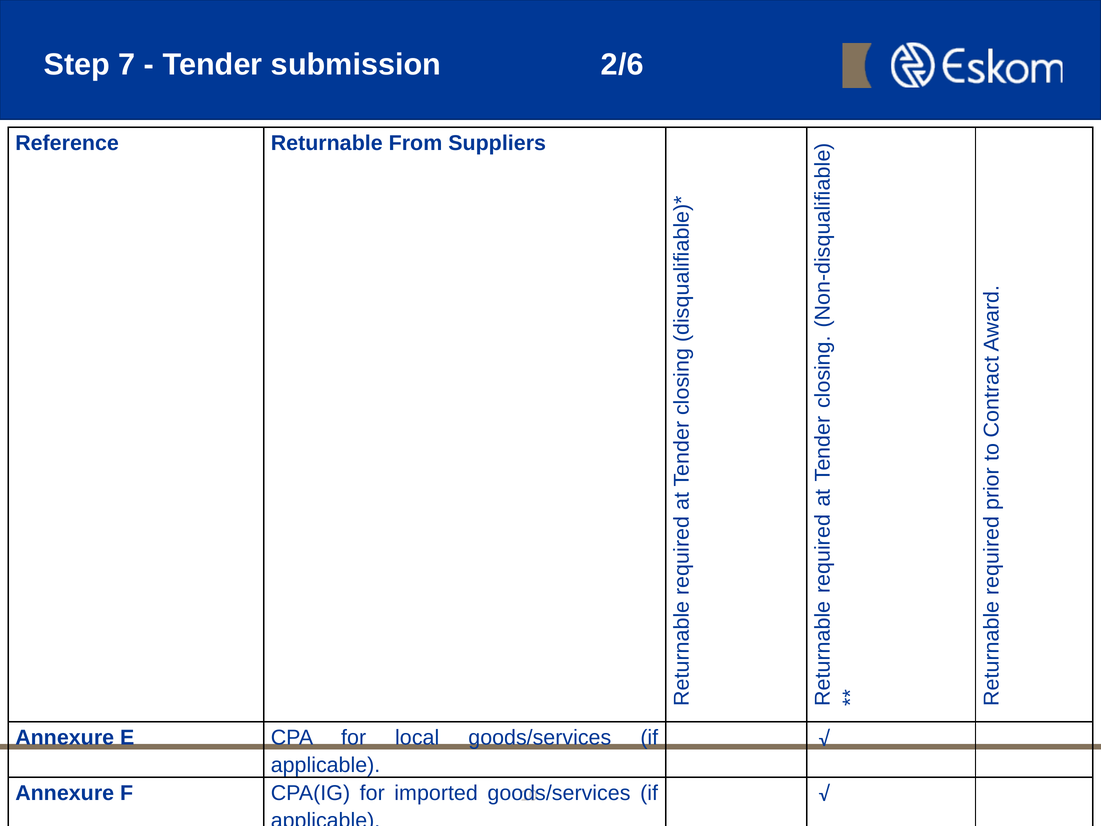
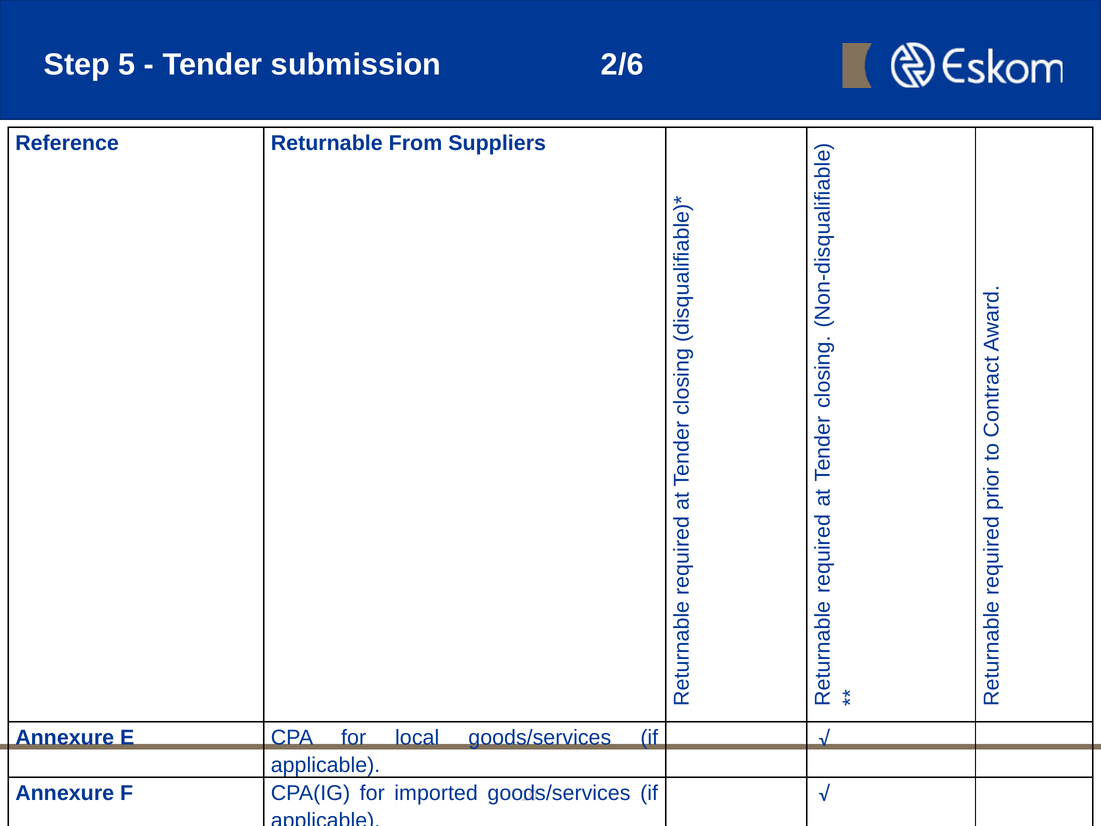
7: 7 -> 5 (127, 65)
